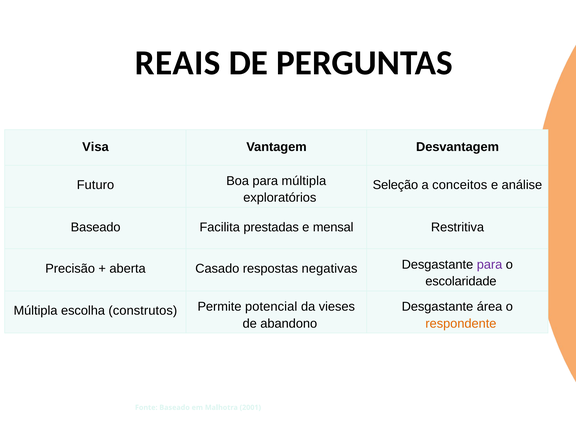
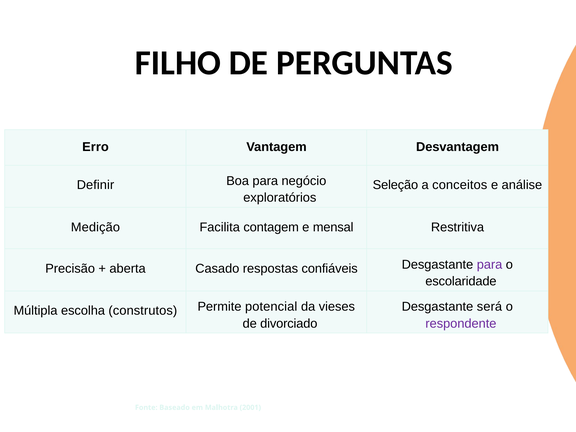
REAIS: REAIS -> FILHO (178, 63)
Visa: Visa -> Erro (95, 147)
Futuro: Futuro -> Definir (95, 185)
para múltipla: múltipla -> negócio (304, 181)
Baseado: Baseado -> Medição (95, 227)
prestadas: prestadas -> contagem (271, 227)
negativas: negativas -> confiáveis (330, 269)
área: área -> será (489, 307)
abandono: abandono -> divorciado (289, 324)
respondente colour: orange -> purple (461, 324)
